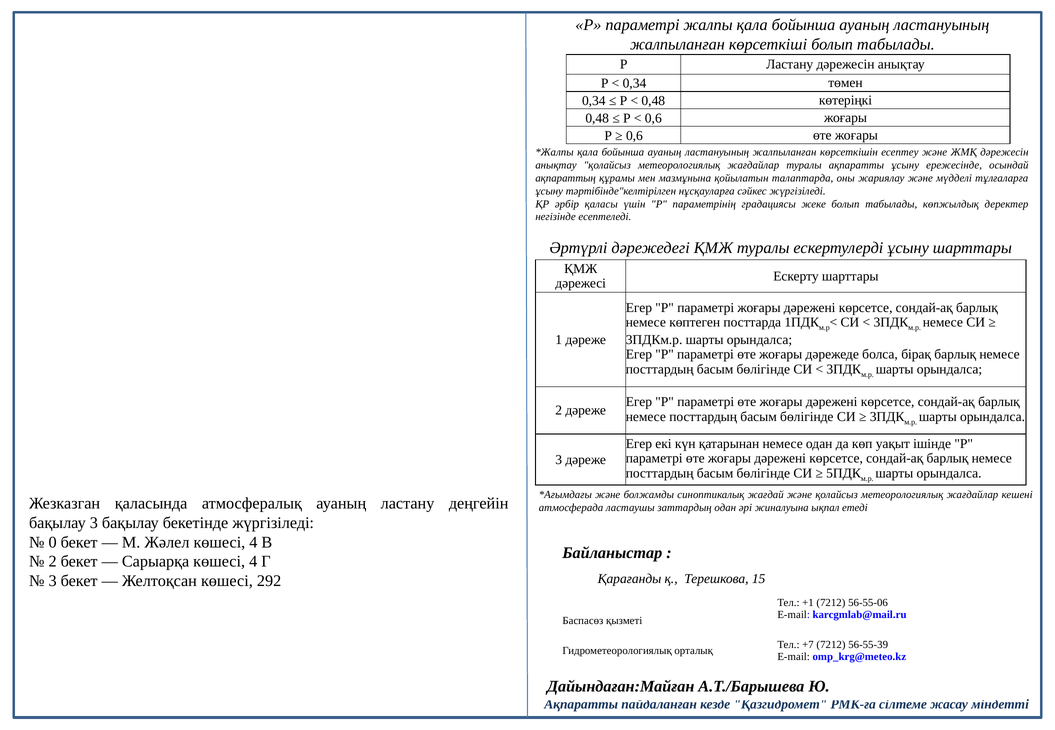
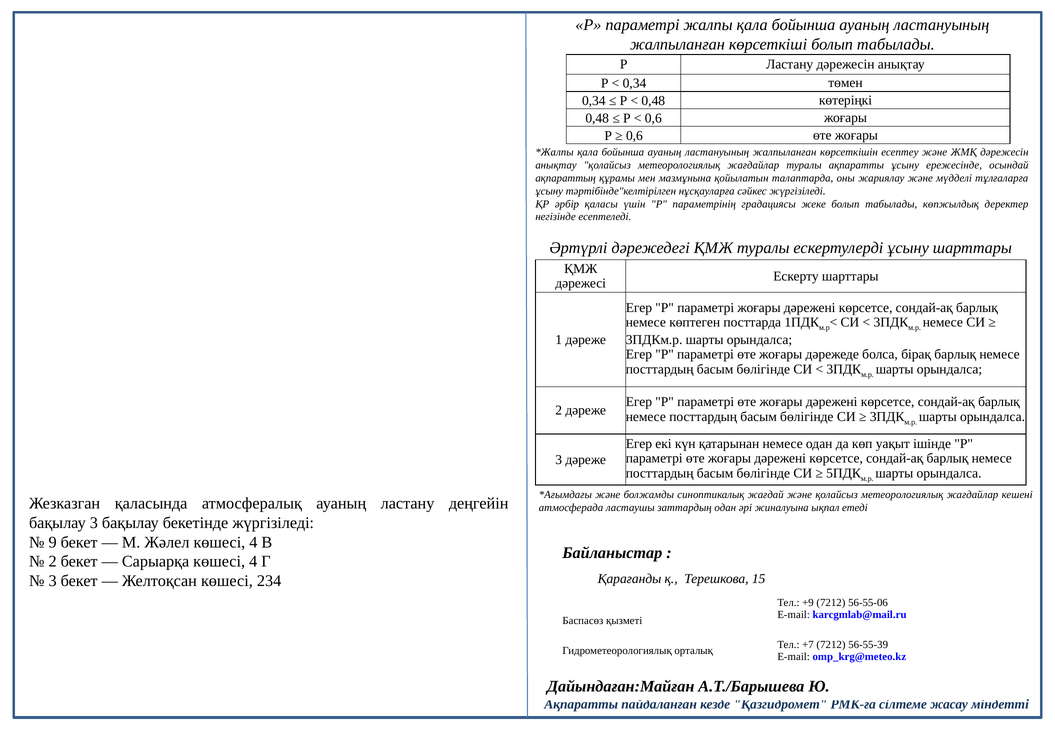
0: 0 -> 9 (53, 542)
292: 292 -> 234 (269, 581)
+1: +1 -> +9 (808, 603)
